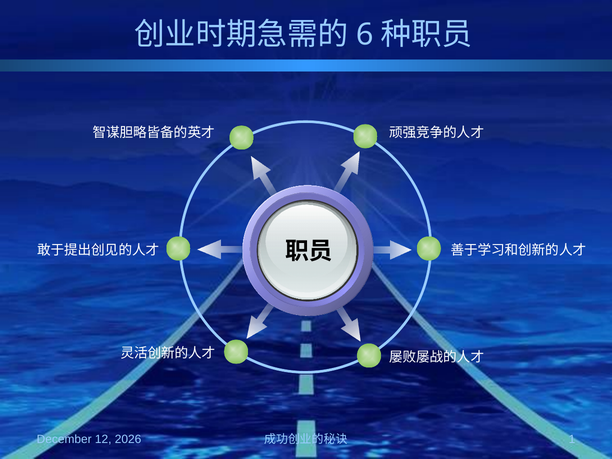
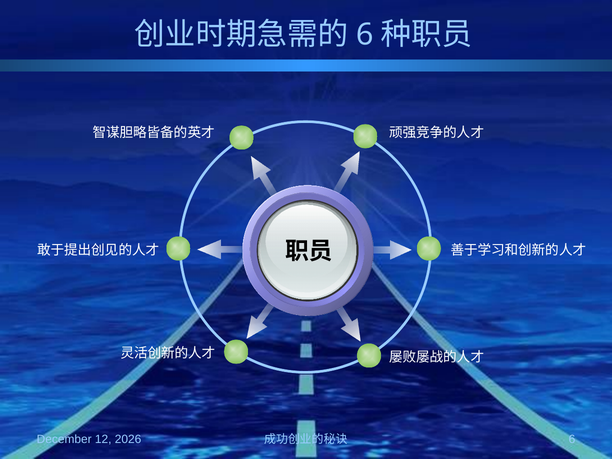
1: 1 -> 6 (572, 439)
